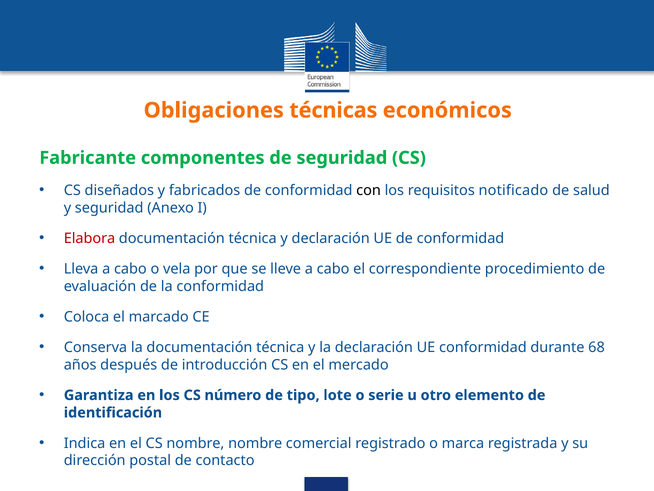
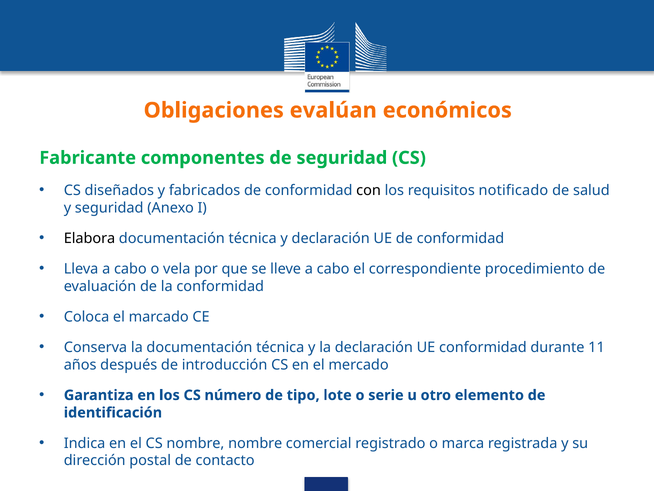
técnicas: técnicas -> evalúan (333, 110)
Elabora colour: red -> black (89, 238)
68: 68 -> 11 (597, 347)
